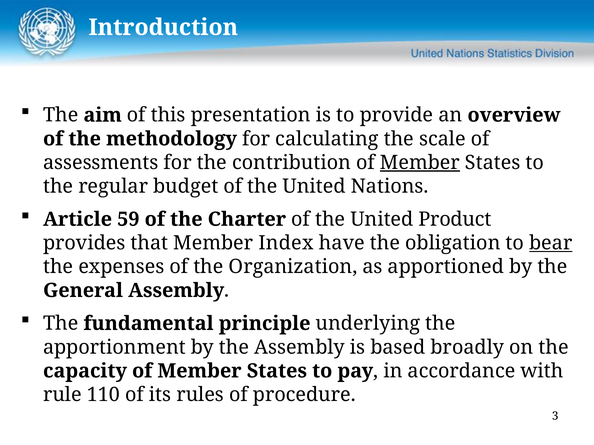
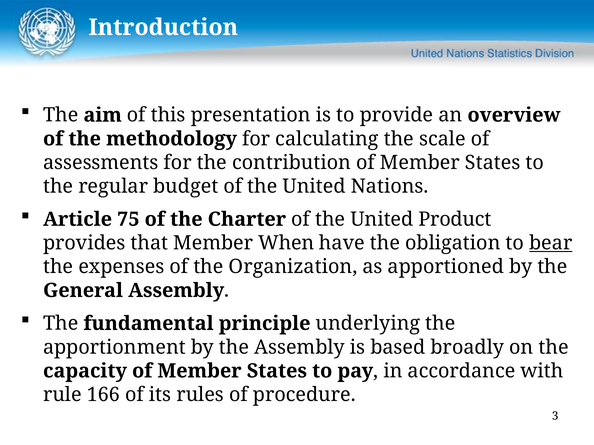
Member underline: present -> none (420, 163)
59: 59 -> 75 (128, 220)
Index: Index -> When (286, 243)
110: 110 -> 166 (103, 395)
